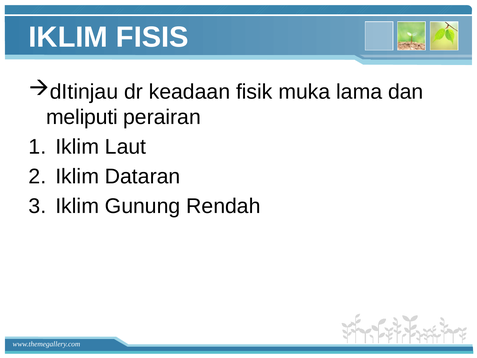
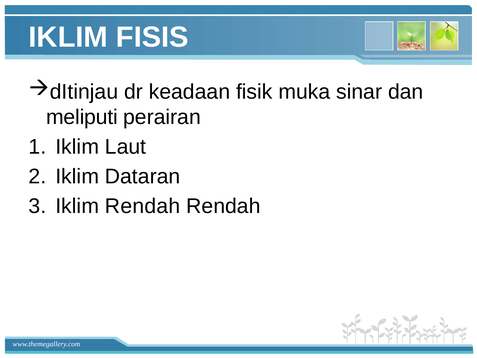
lama: lama -> sinar (359, 92)
Iklim Gunung: Gunung -> Rendah (143, 206)
